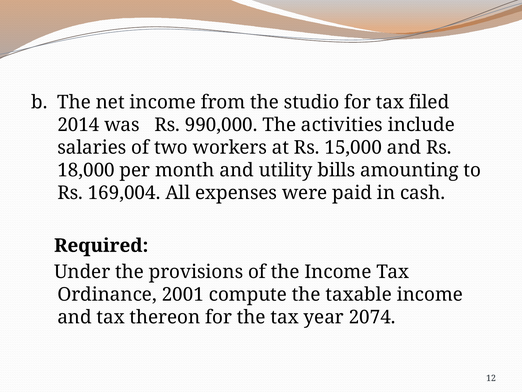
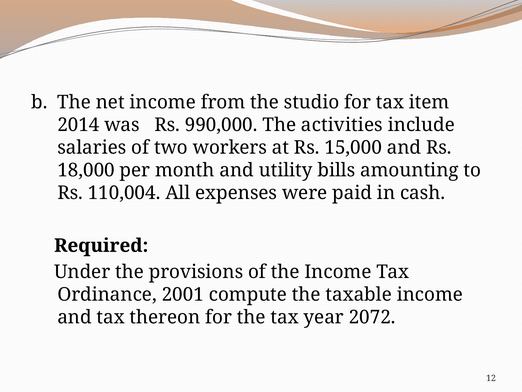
filed: filed -> item (429, 102)
169,004: 169,004 -> 110,004 (124, 193)
2074: 2074 -> 2072 (372, 317)
